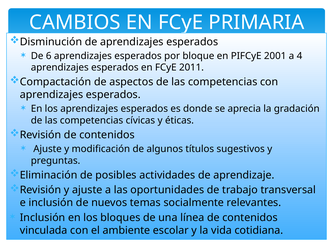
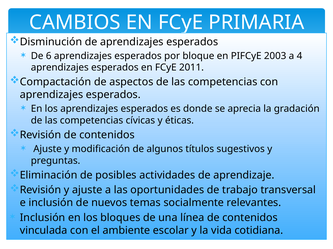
2001: 2001 -> 2003 (275, 56)
